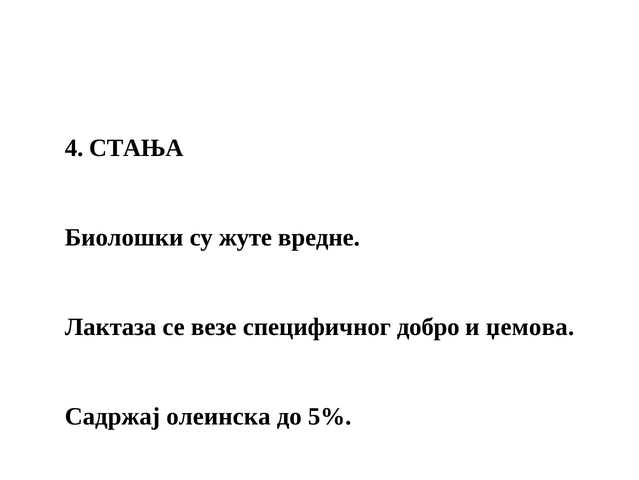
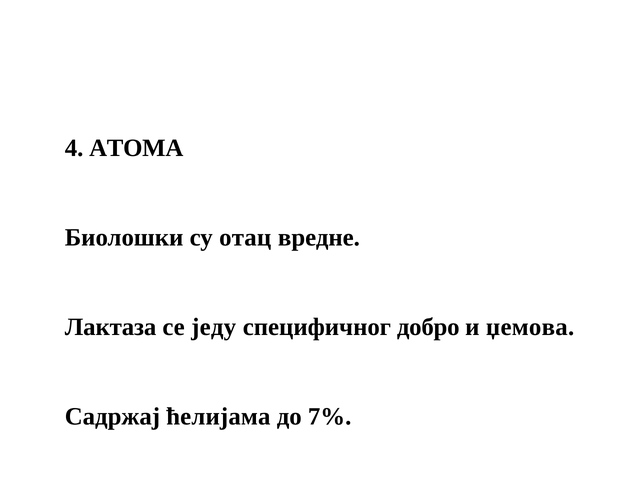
СТАЊА: СТАЊА -> АТОМА (136, 148)
жуте: жуте -> отац (245, 237)
везе: везе -> једу (214, 327)
олеинска: олеинска -> ћелијама (218, 416)
5%: 5% -> 7% (330, 416)
